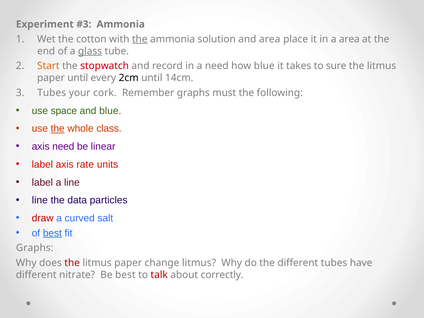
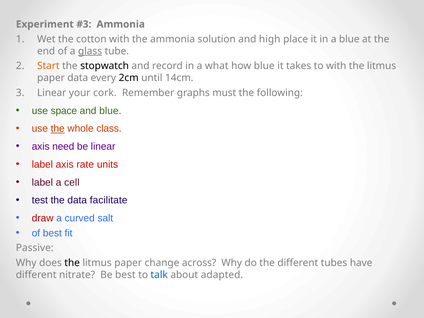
the underline: present -> none (140, 39)
and area: area -> high (270, 39)
a area: area -> blue (349, 39)
stopwatch colour: red -> black (105, 66)
a need: need -> what (217, 66)
to sure: sure -> with (336, 66)
paper until: until -> data (78, 78)
3 Tubes: Tubes -> Linear (52, 93)
a line: line -> cell (72, 182)
line: line -> test (40, 200)
particles: particles -> facilitate (109, 200)
best underline: present -> none (52, 233)
Graphs: Graphs -> Passive (35, 248)
the colour: red -> black (72, 263)
change litmus: litmus -> across (199, 263)
talk colour: red -> blue (159, 275)
correctly: correctly -> adapted (222, 275)
